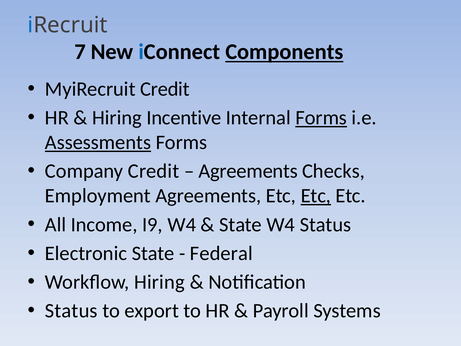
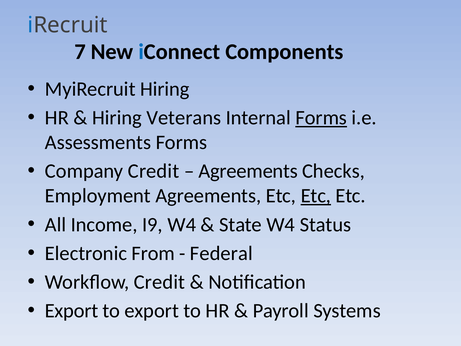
Components underline: present -> none (284, 52)
MyiRecruit Credit: Credit -> Hiring (165, 89)
Incentive: Incentive -> Veterans (184, 118)
Assessments underline: present -> none (98, 142)
Electronic State: State -> From (153, 253)
Workflow Hiring: Hiring -> Credit (159, 282)
Status: Status -> Export (72, 311)
